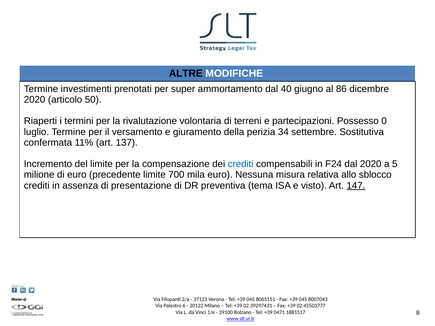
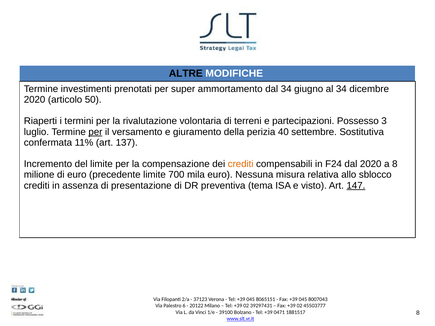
dal 40: 40 -> 34 (286, 89)
al 86: 86 -> 34 (341, 89)
0: 0 -> 3 (384, 121)
per underline: none -> present (95, 132)
34: 34 -> 40 (283, 132)
crediti colour: blue -> orange (241, 164)
a 5: 5 -> 8 (395, 164)
